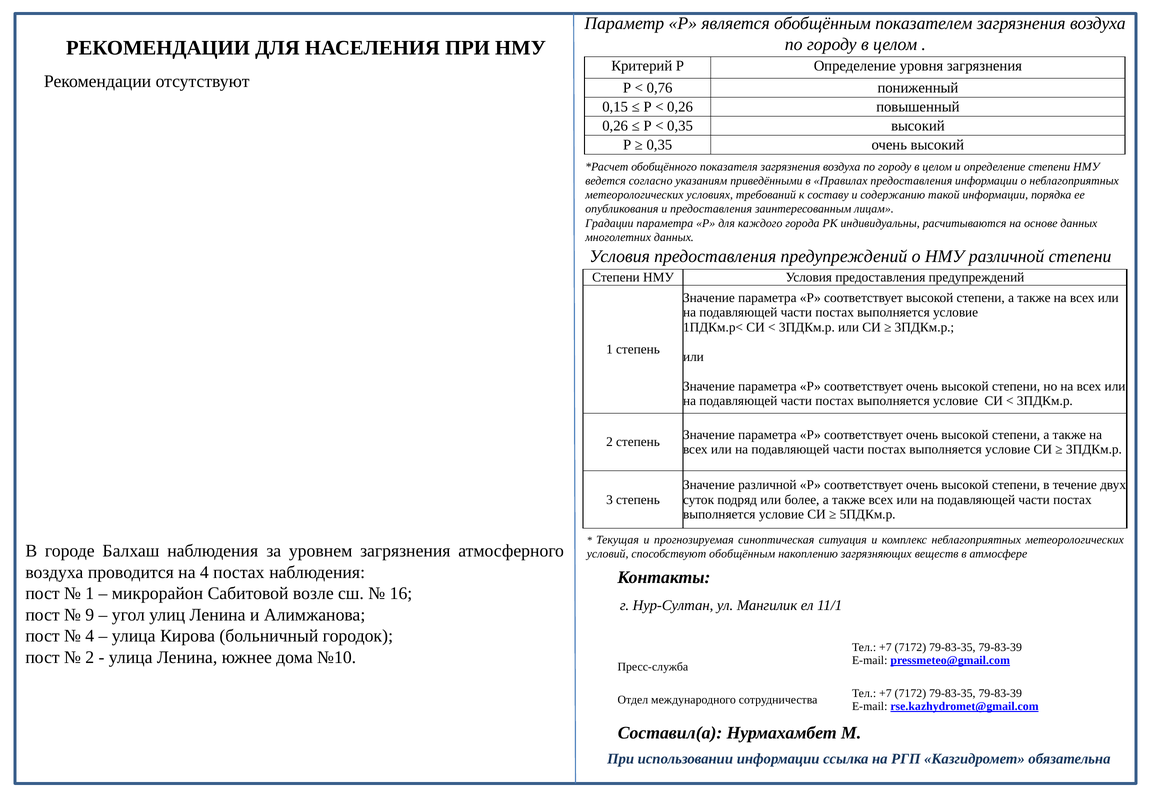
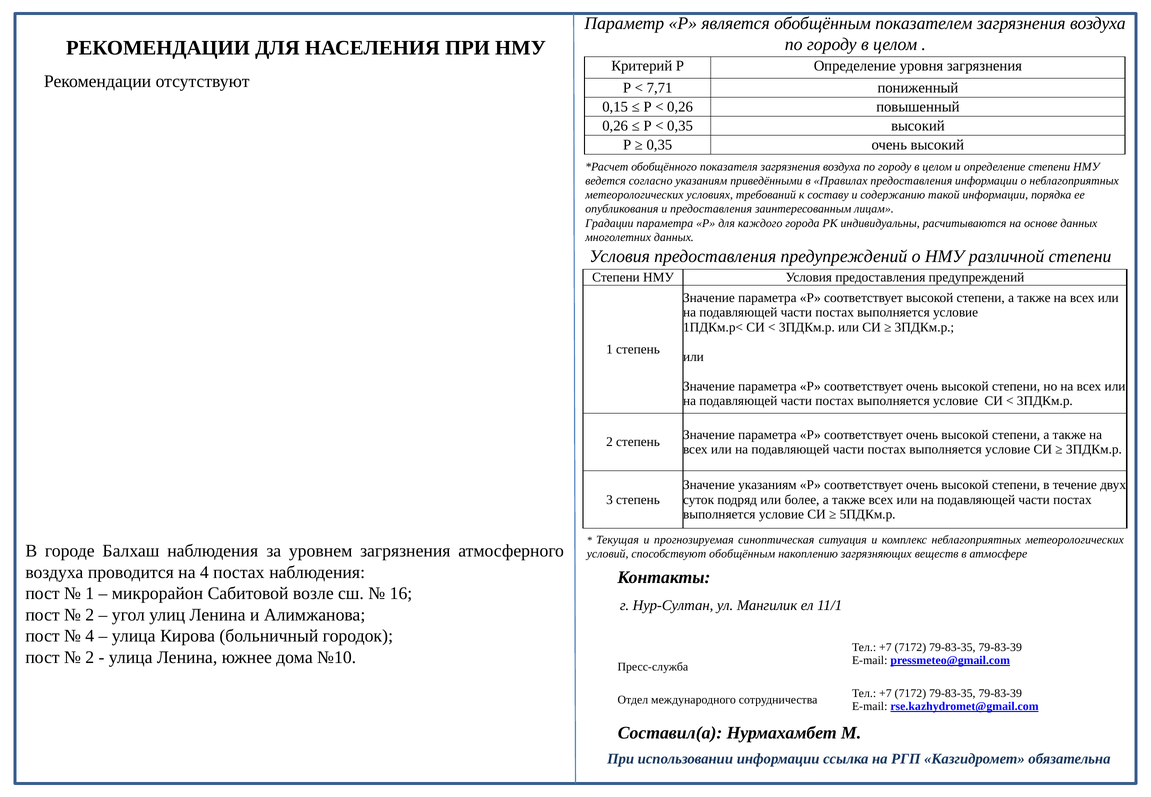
0,76: 0,76 -> 7,71 (660, 88)
Значение различной: различной -> указаниям (767, 485)
9: 9 -> 2 (90, 615)
